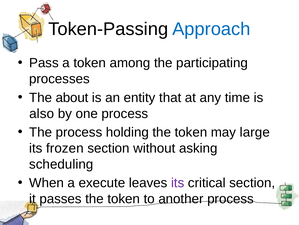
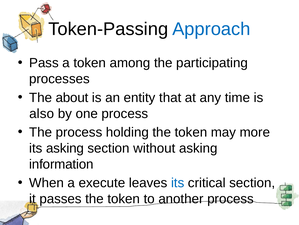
large: large -> more (255, 132)
its frozen: frozen -> asking (65, 148)
scheduling: scheduling -> information (61, 164)
its colour: purple -> blue (178, 182)
